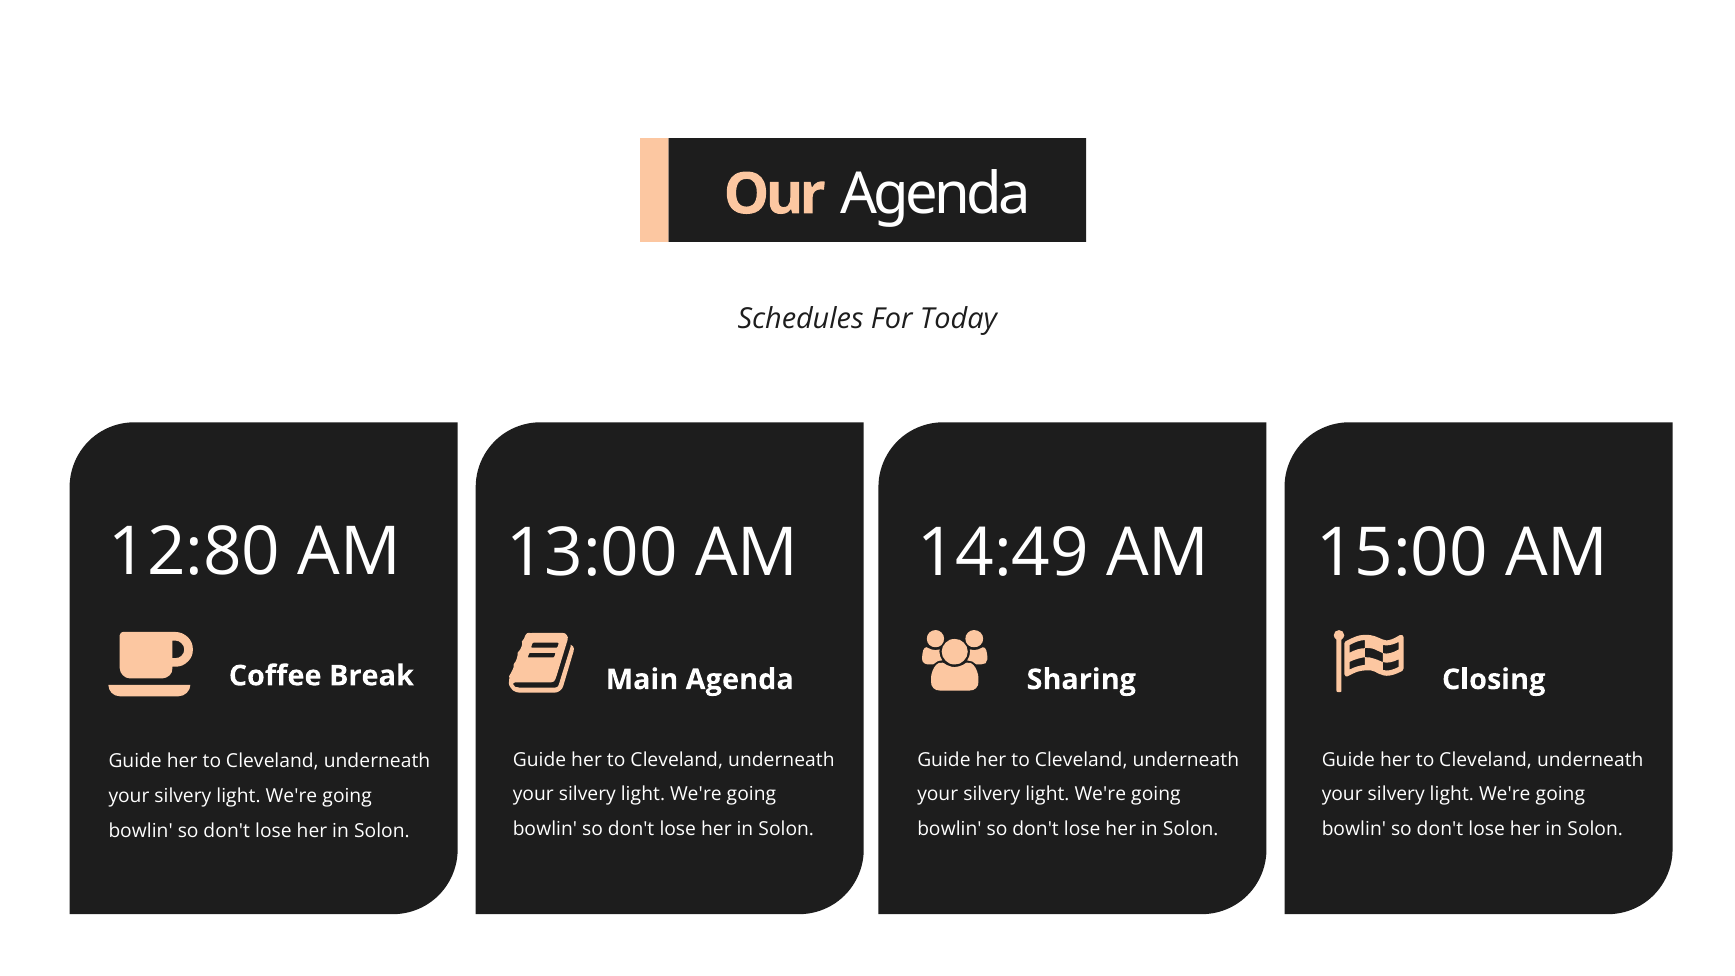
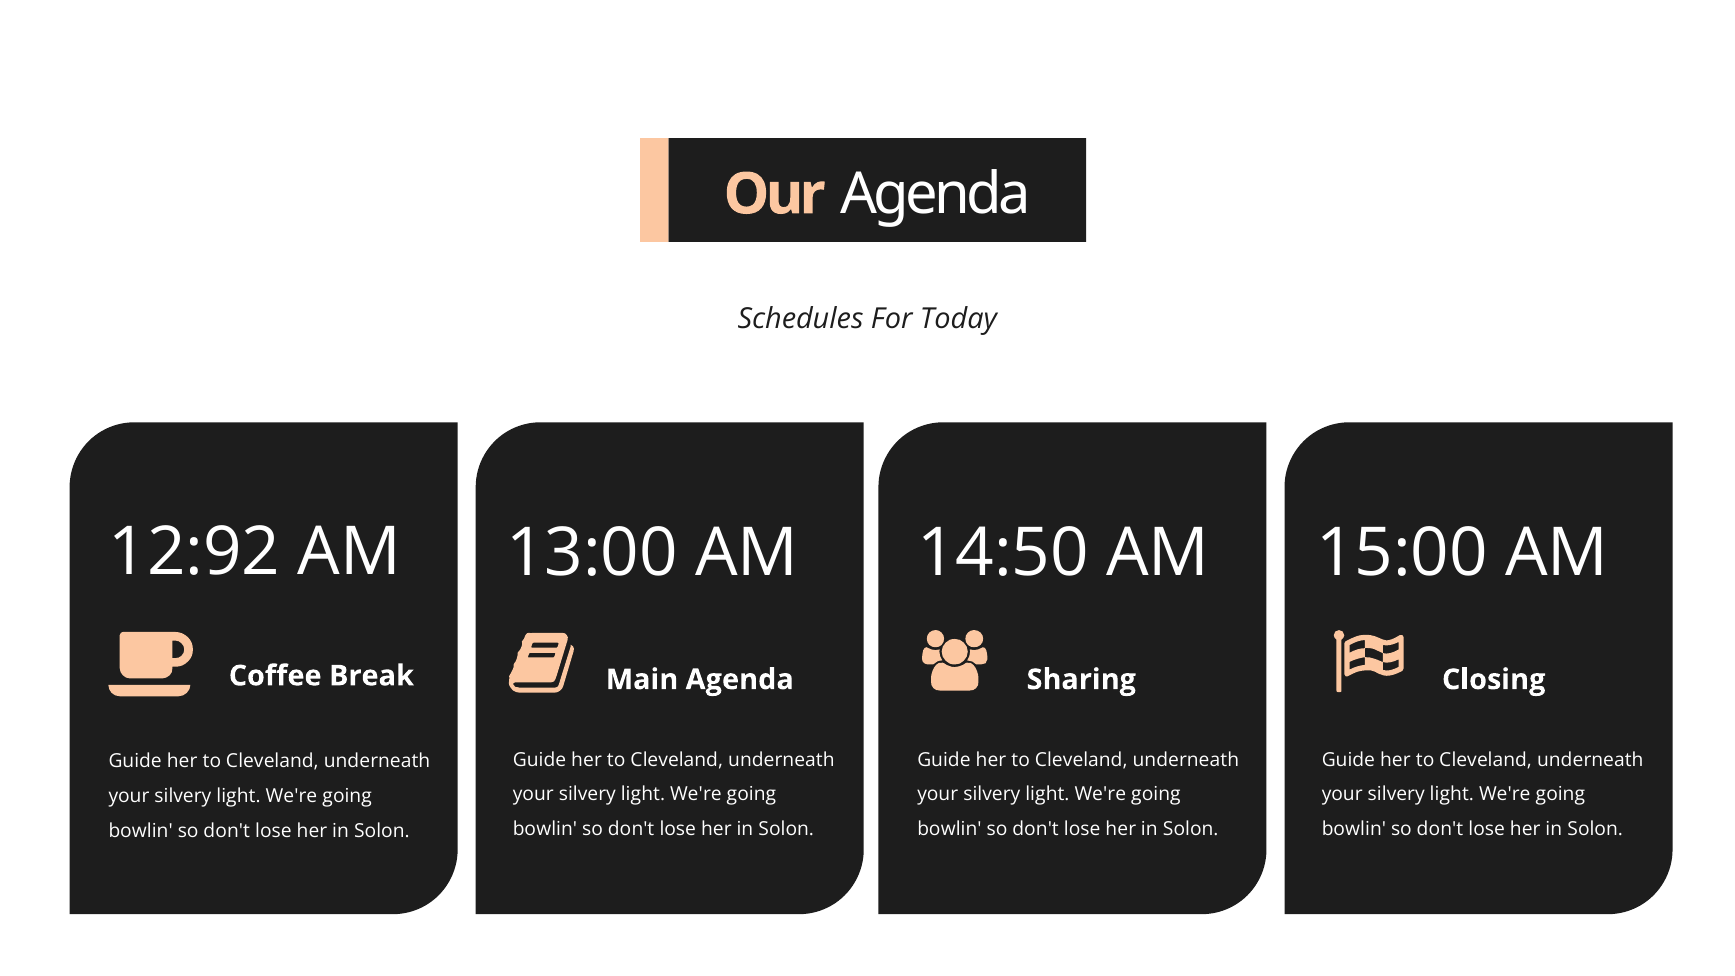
12:80: 12:80 -> 12:92 (194, 553)
14:49: 14:49 -> 14:50 (1003, 553)
